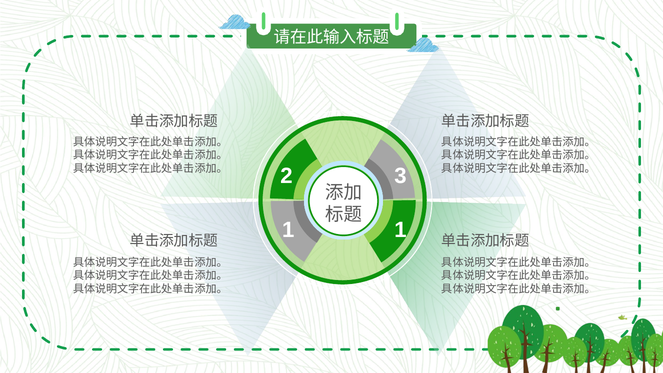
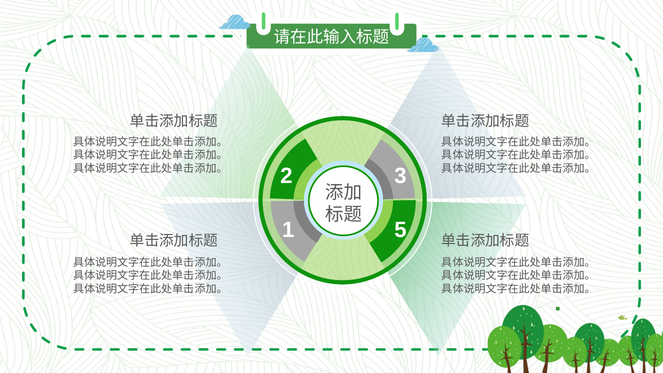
1 1: 1 -> 5 (400, 230)
